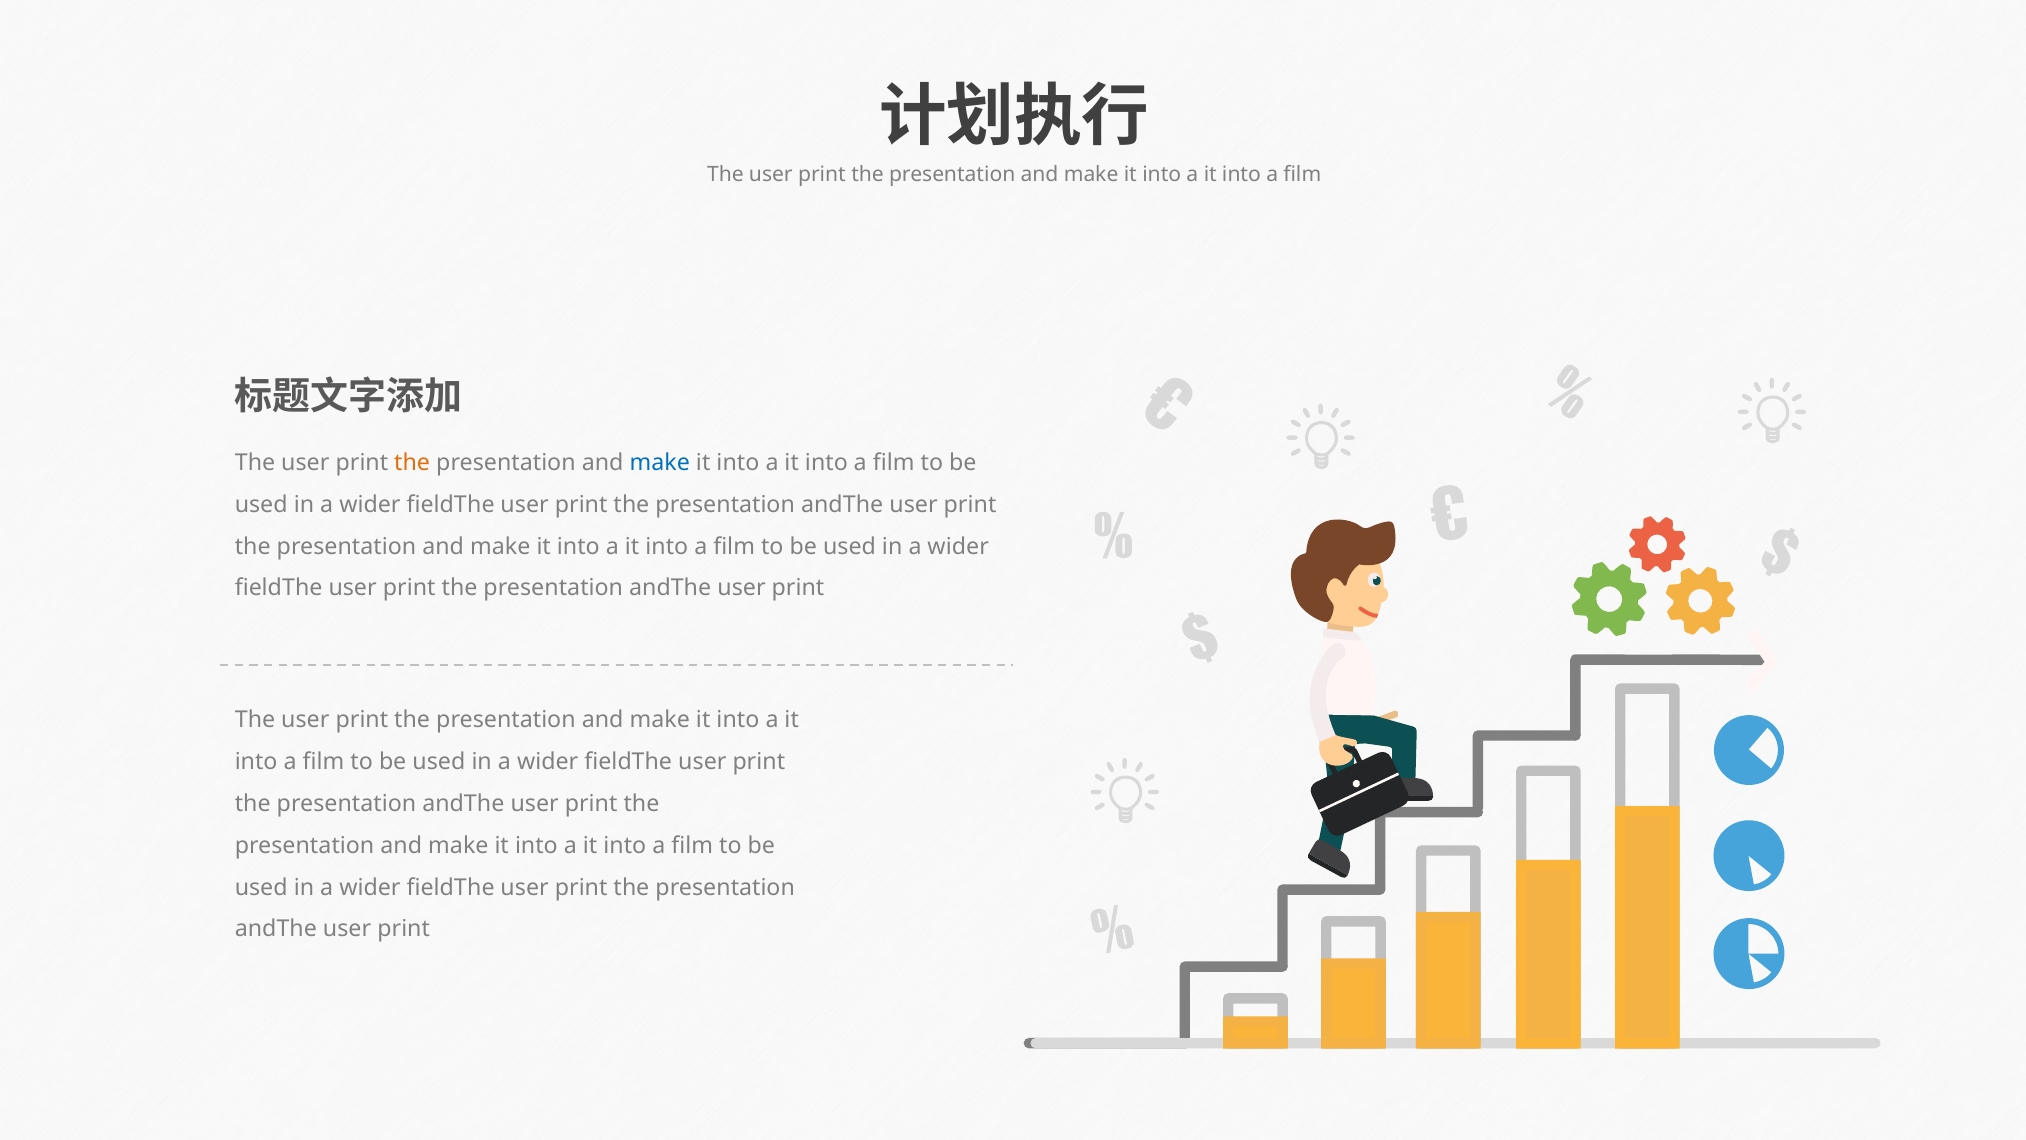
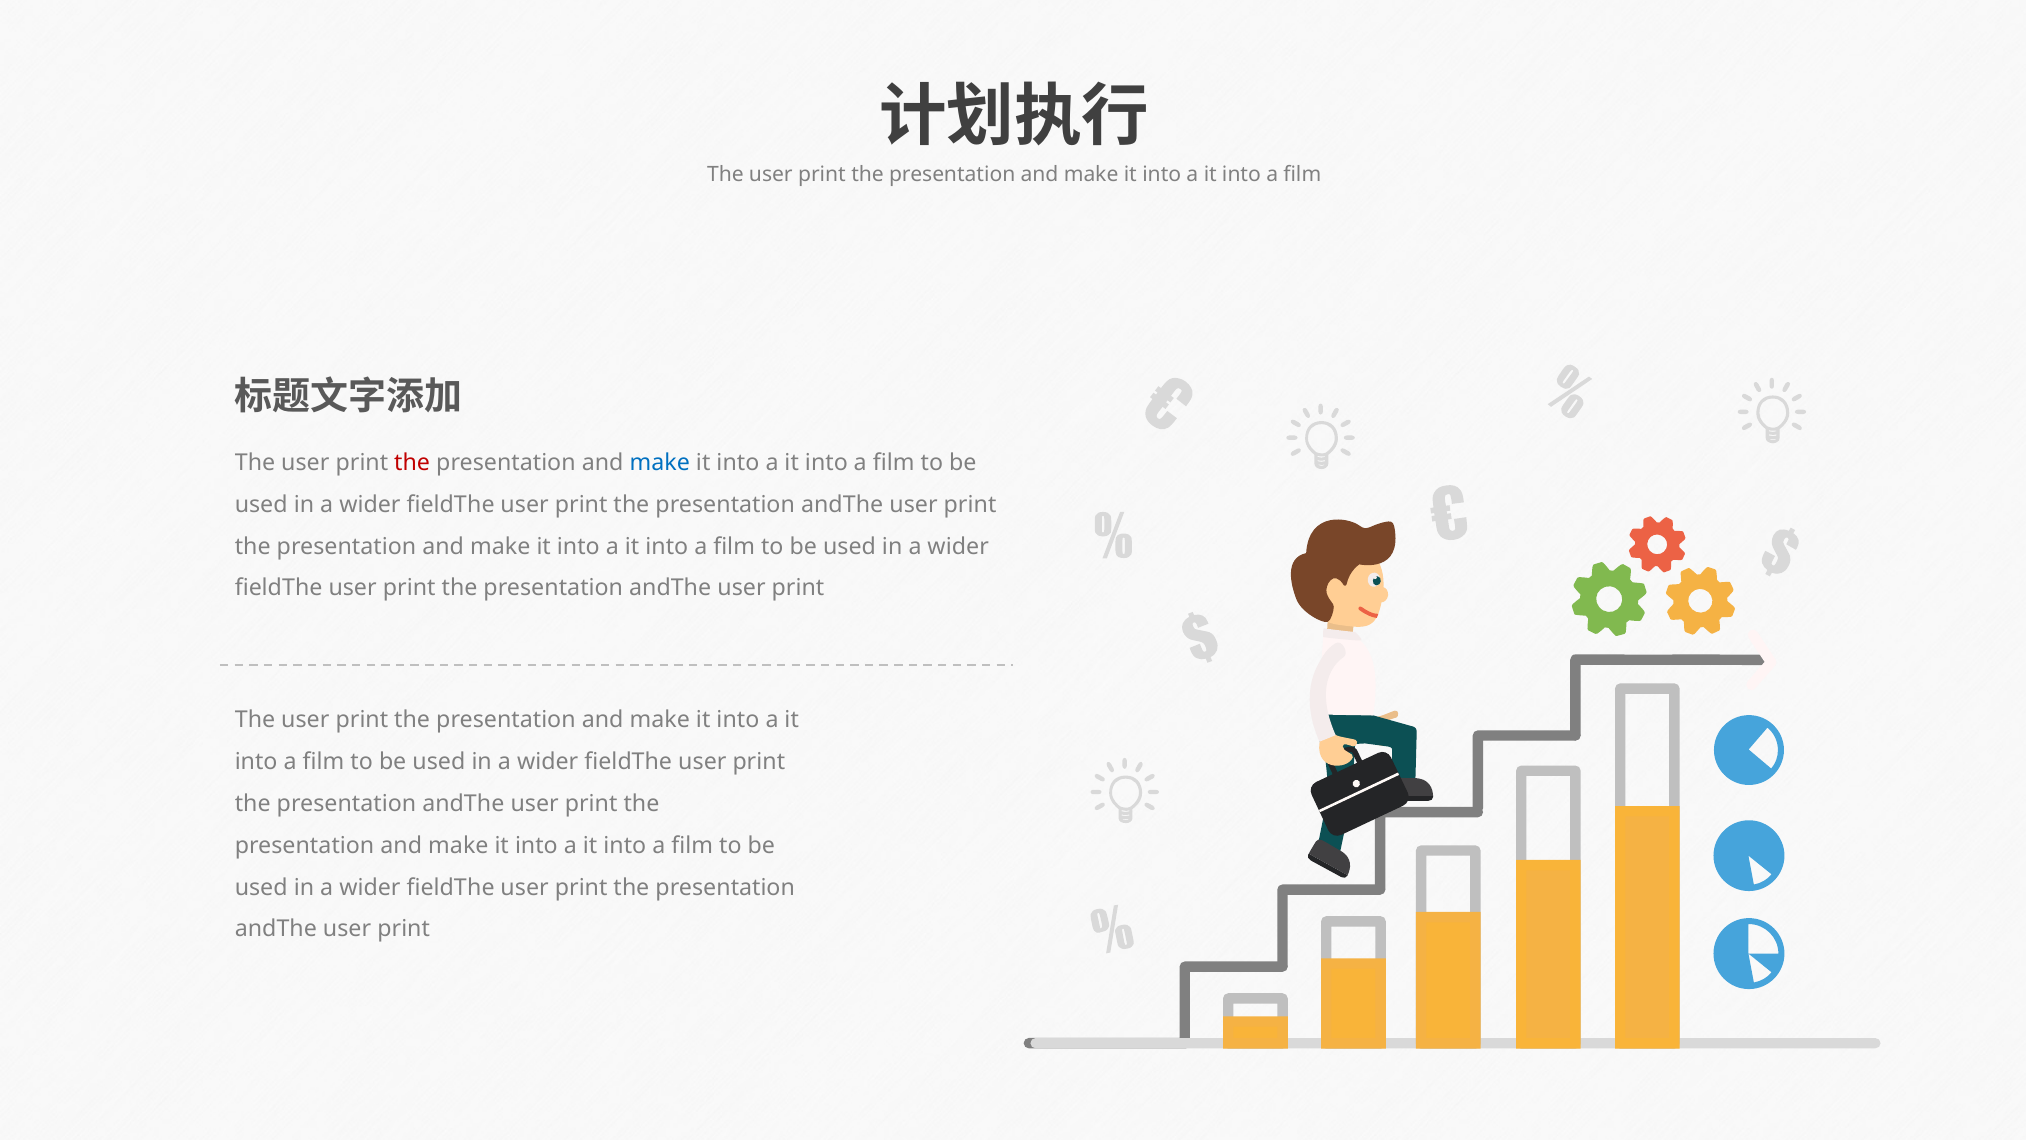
the colour: orange -> red (412, 463)
